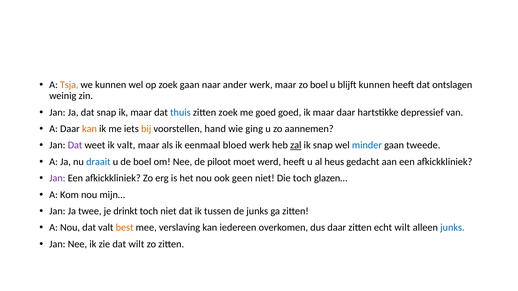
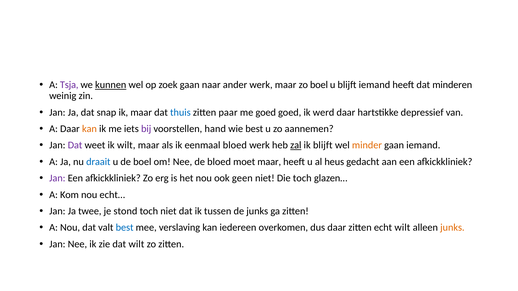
Tsja colour: orange -> purple (69, 85)
kunnen underline: none -> present (111, 85)
blijft kunnen: kunnen -> iemand (374, 85)
ontslagen: ontslagen -> minderen (452, 85)
zitten zoek: zoek -> paar (228, 113)
goed ik maar: maar -> werd (324, 113)
bij colour: orange -> purple (146, 129)
wie ging: ging -> best (254, 129)
ik valt: valt -> wilt (126, 145)
ik snap: snap -> blijft (323, 145)
minder colour: blue -> orange (367, 145)
gaan tweede: tweede -> iemand (423, 145)
de piloot: piloot -> bloed (219, 162)
moet werd: werd -> maar (269, 162)
mijn…: mijn… -> echt… (112, 195)
drinkt: drinkt -> stond (125, 211)
best colour: orange -> blue (125, 228)
junks colour: blue -> orange (452, 228)
